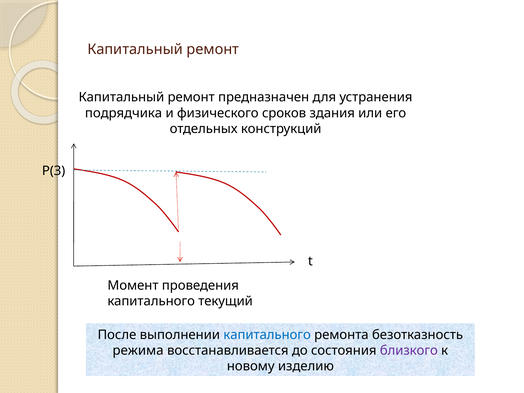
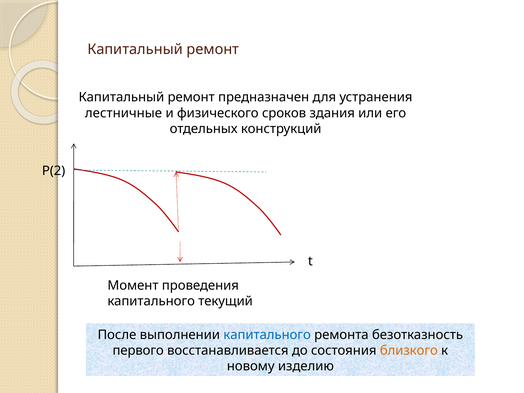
подрядчика: подрядчика -> лестничные (124, 113)
Р(3: Р(3 -> Р(2 (54, 171)
режима: режима -> первого (138, 350)
близкого colour: purple -> orange (409, 350)
